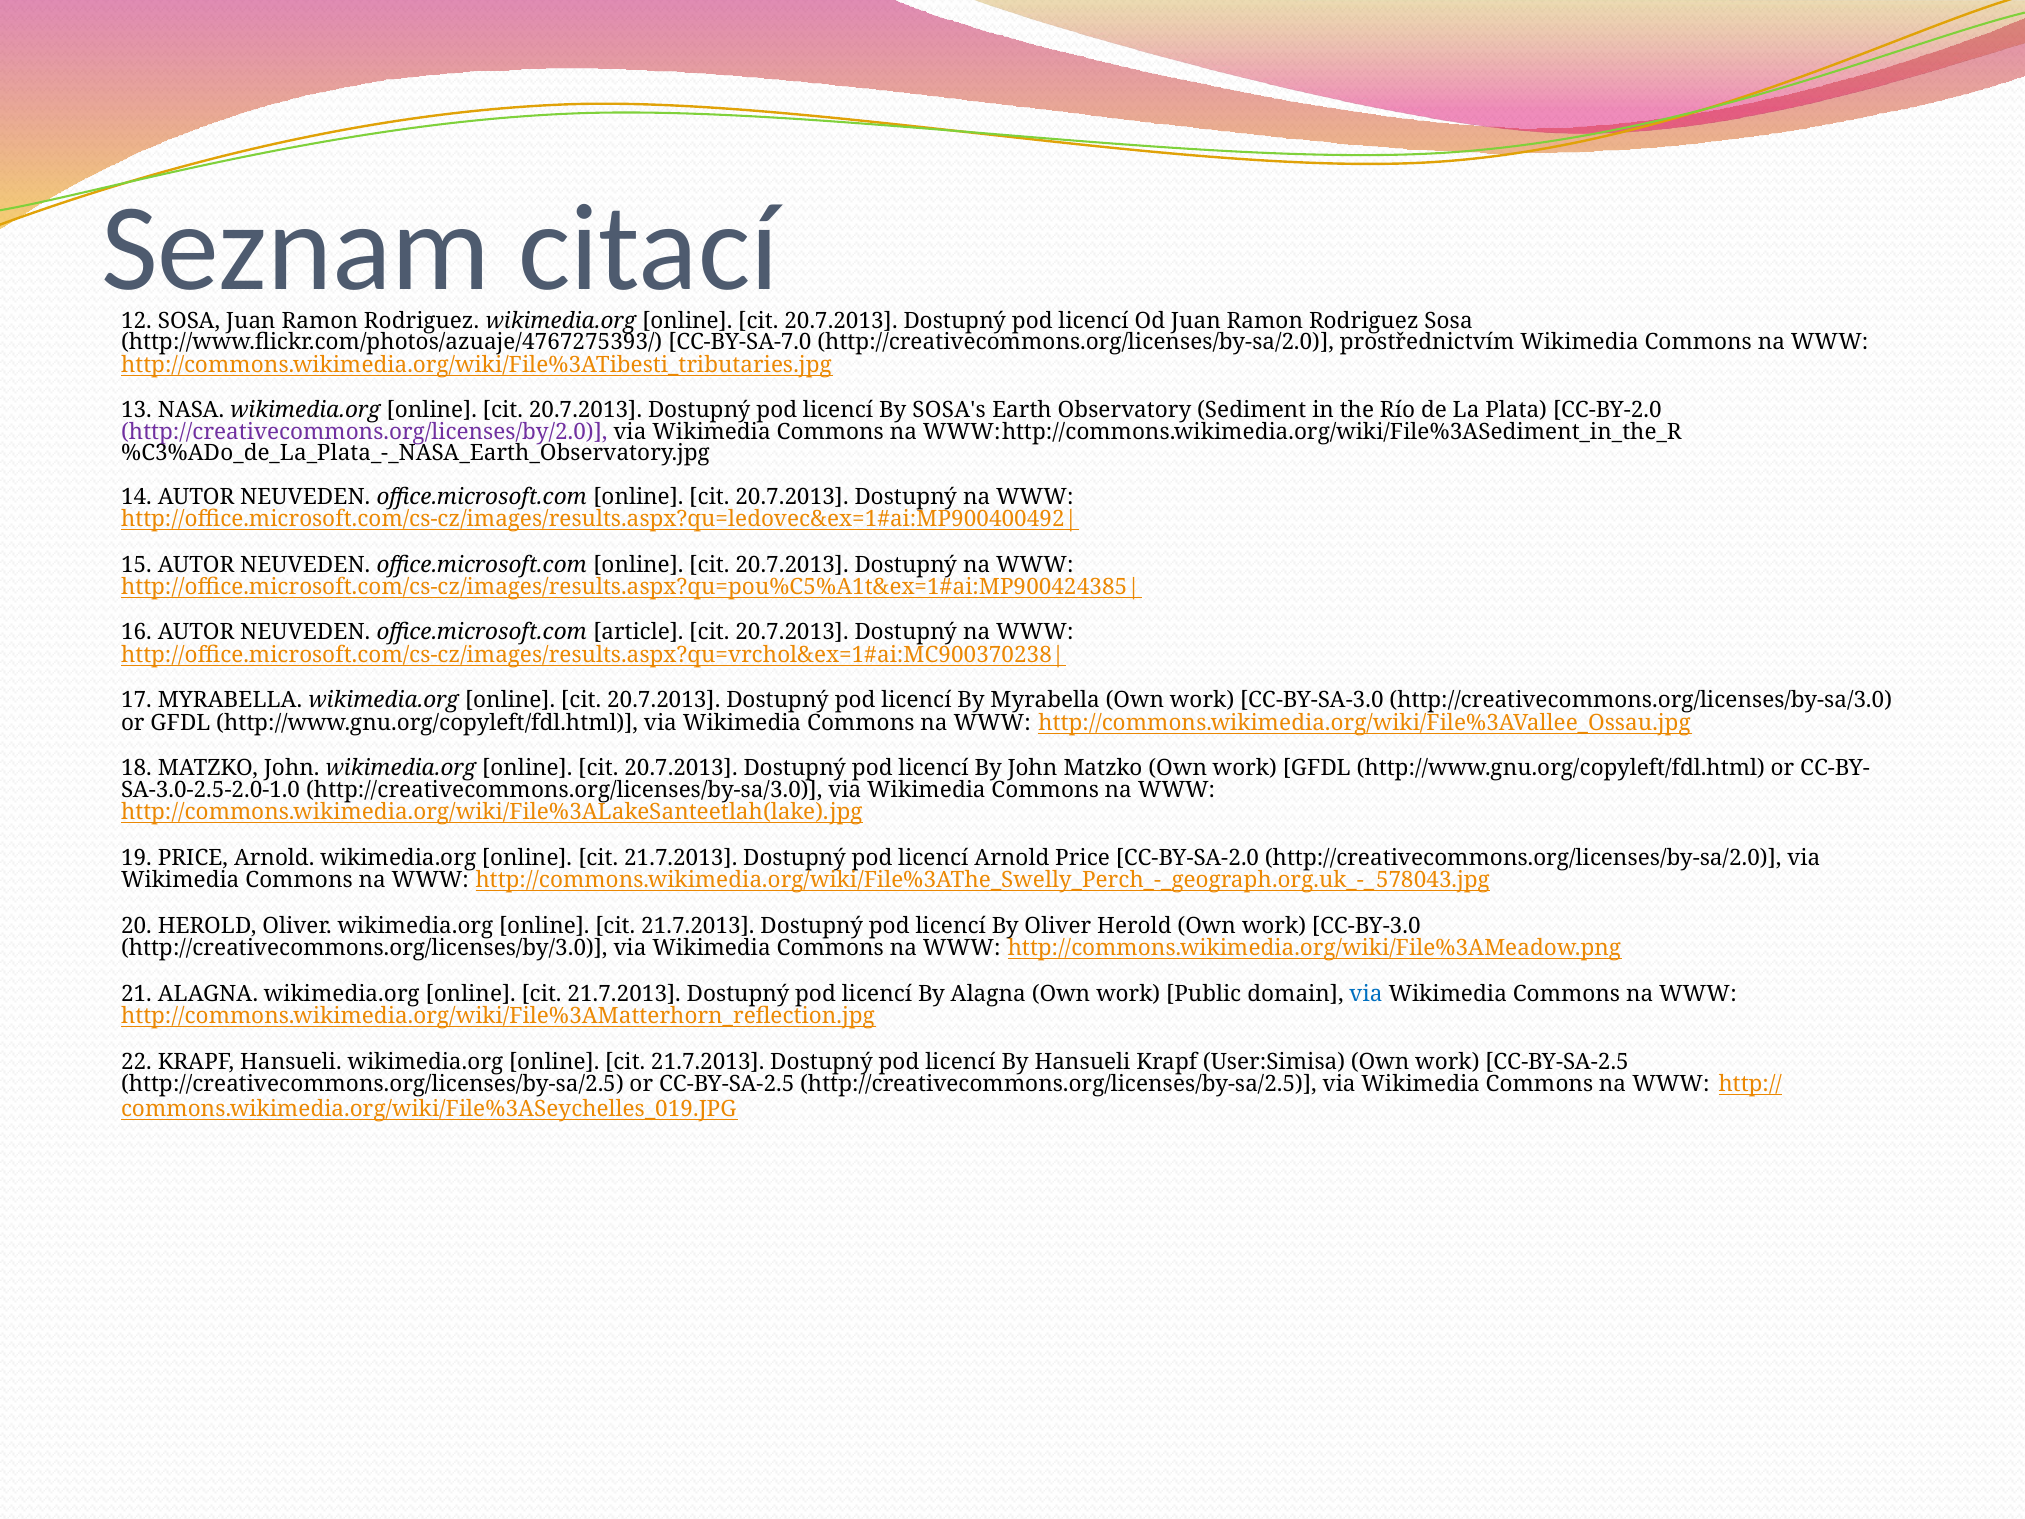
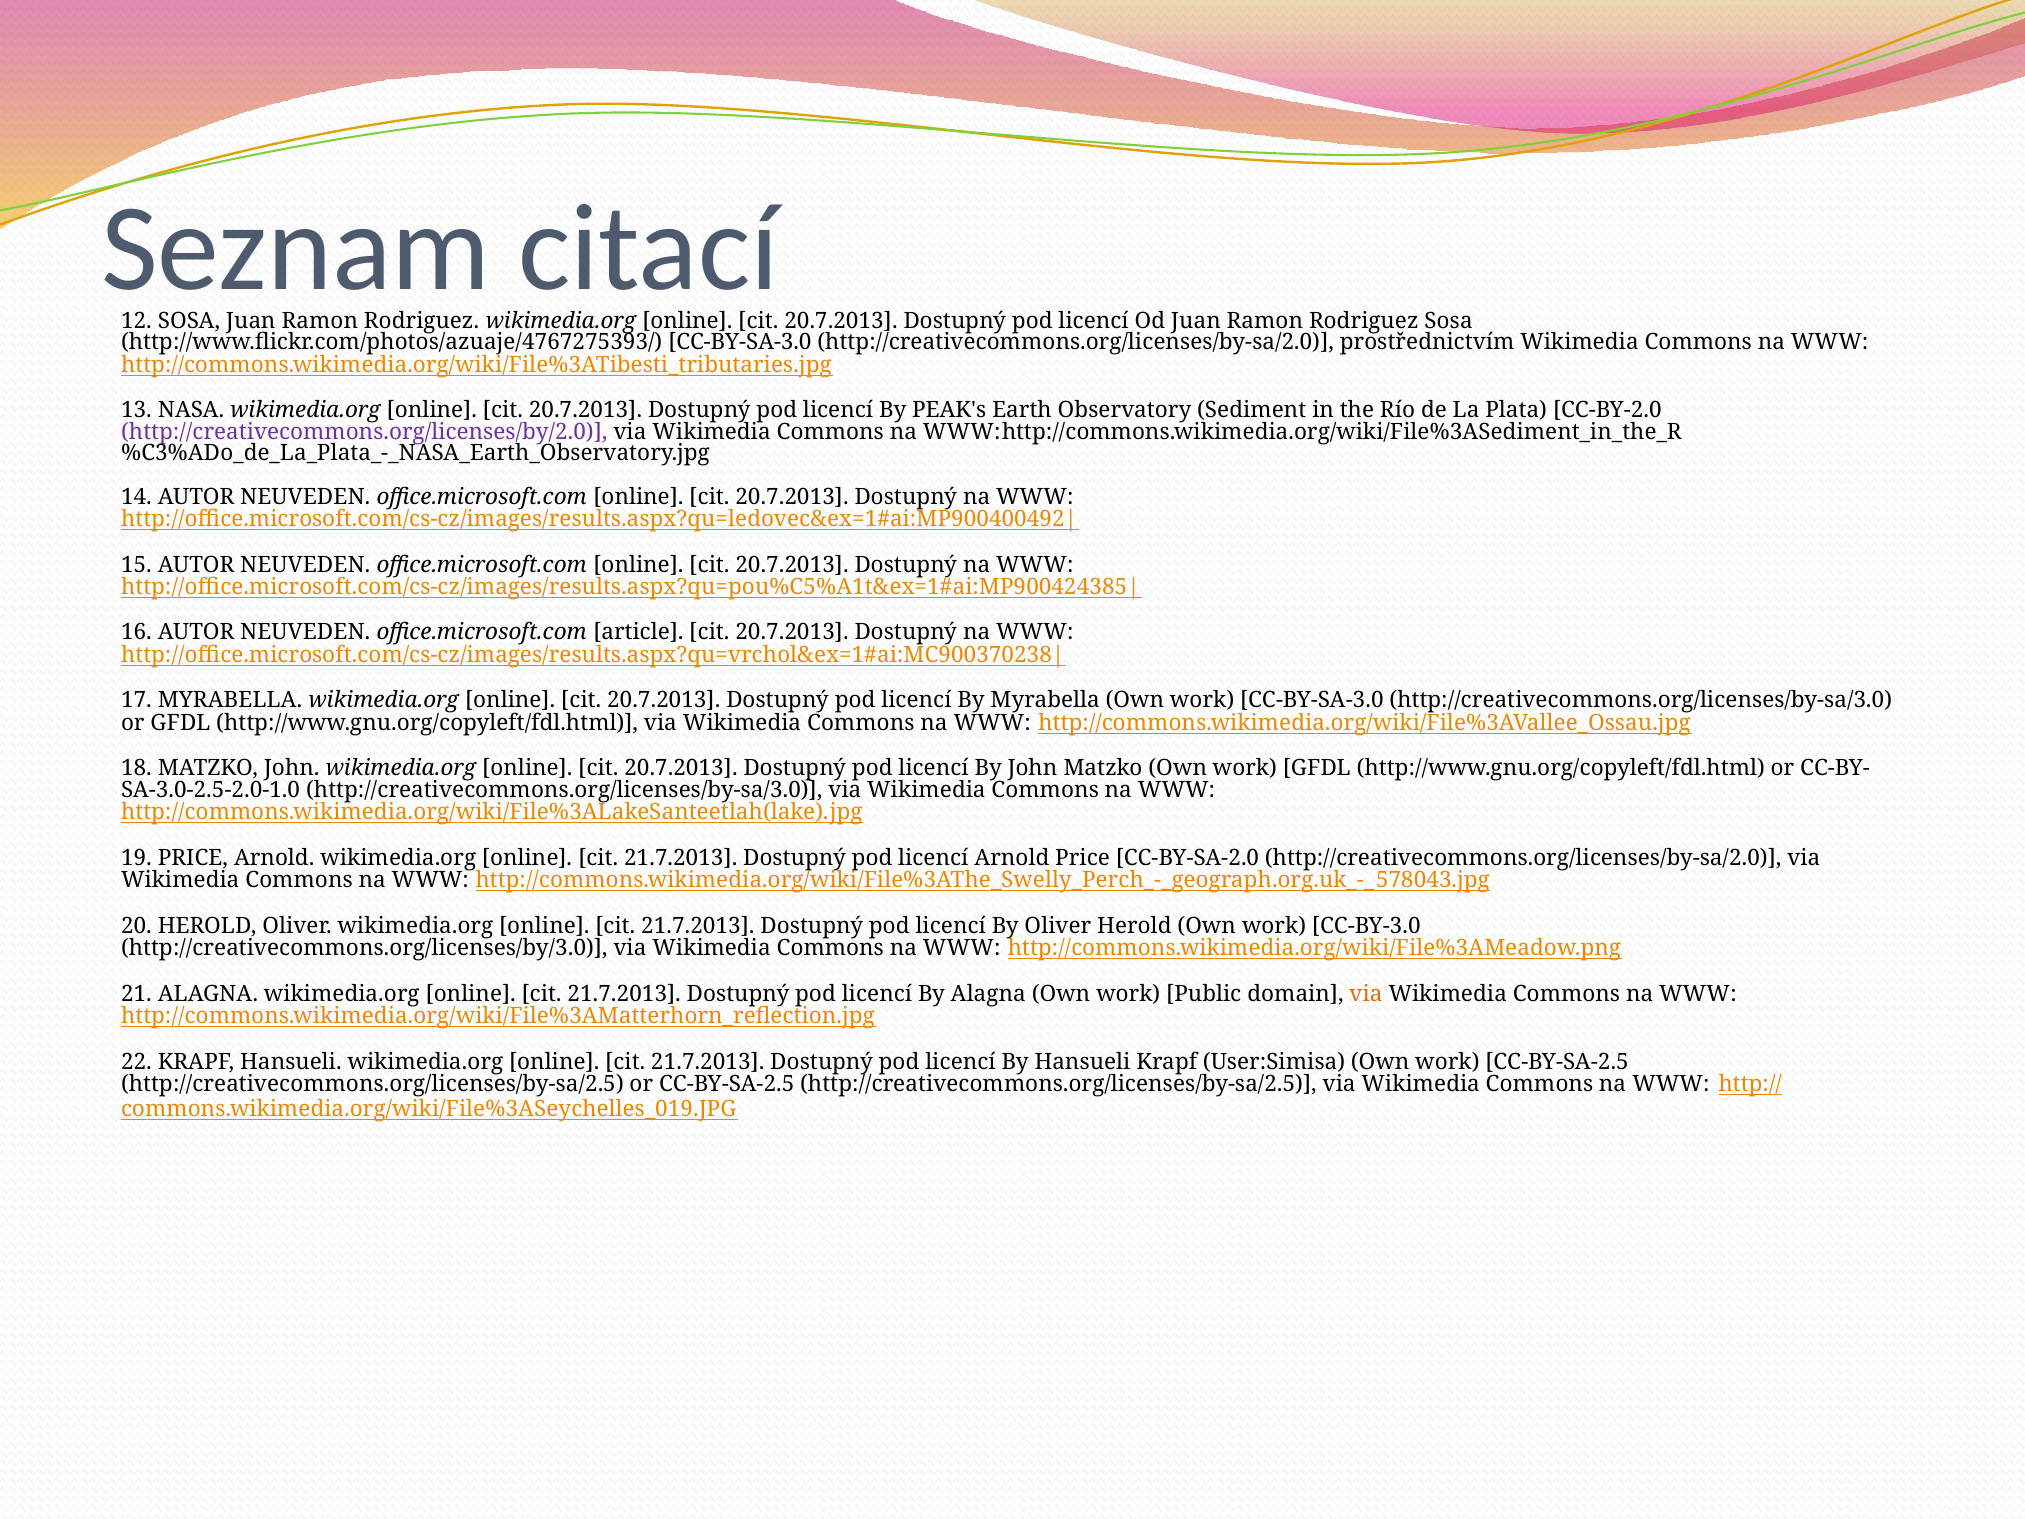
http://www.flickr.com/photos/azuaje/4767275393/ CC-BY-SA-7.0: CC-BY-SA-7.0 -> CC-BY-SA-3.0 (740, 342)
SOSA's: SOSA's -> PEAK's (949, 410)
via colour: blue -> orange (1366, 994)
